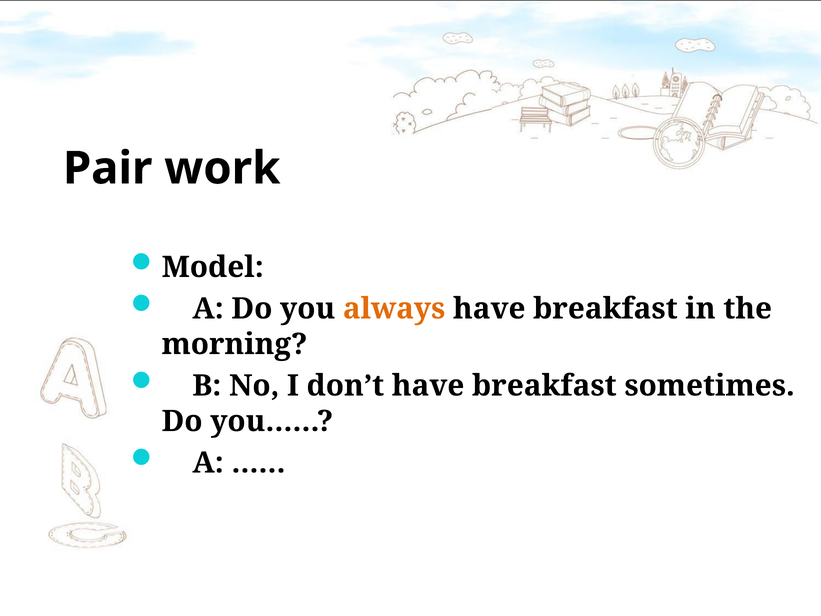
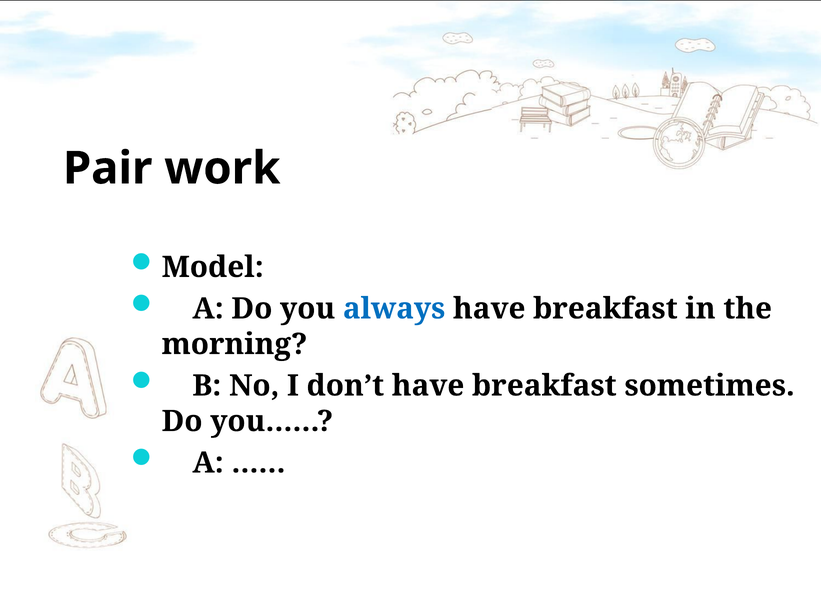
always colour: orange -> blue (394, 309)
